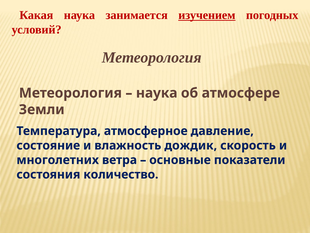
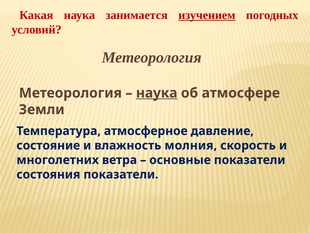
наука underline: none -> present (157, 93)
дождик: дождик -> молния (191, 145)
состояния количество: количество -> показатели (121, 174)
